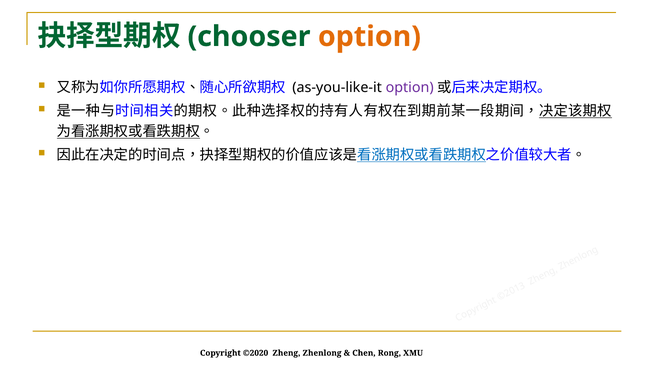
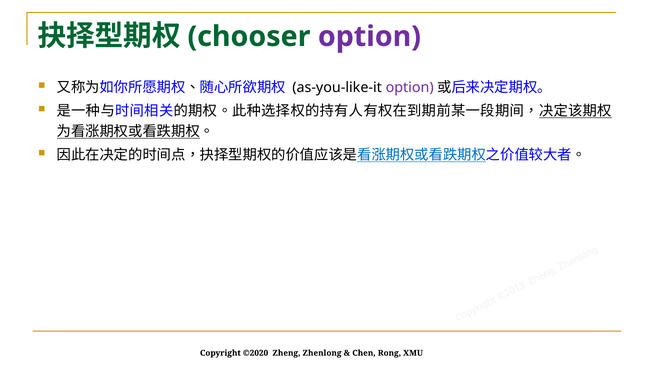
option colour: orange -> purple (369, 37)
